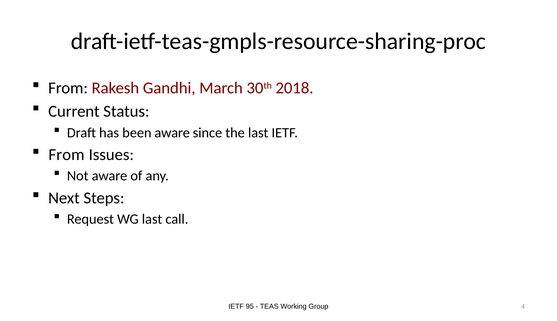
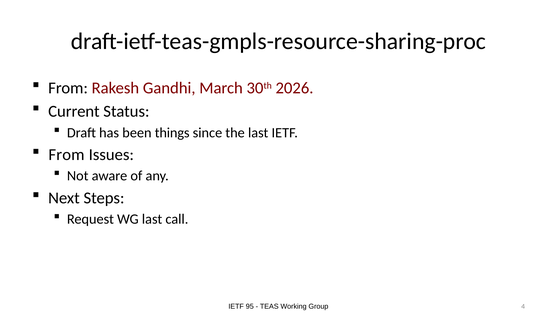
2018: 2018 -> 2026 (294, 88)
been aware: aware -> things (172, 133)
